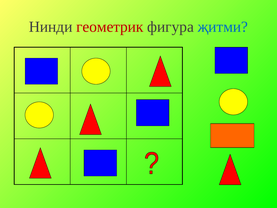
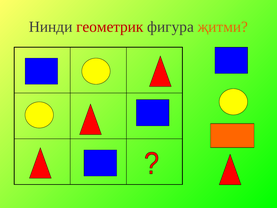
җитми colour: blue -> orange (223, 27)
